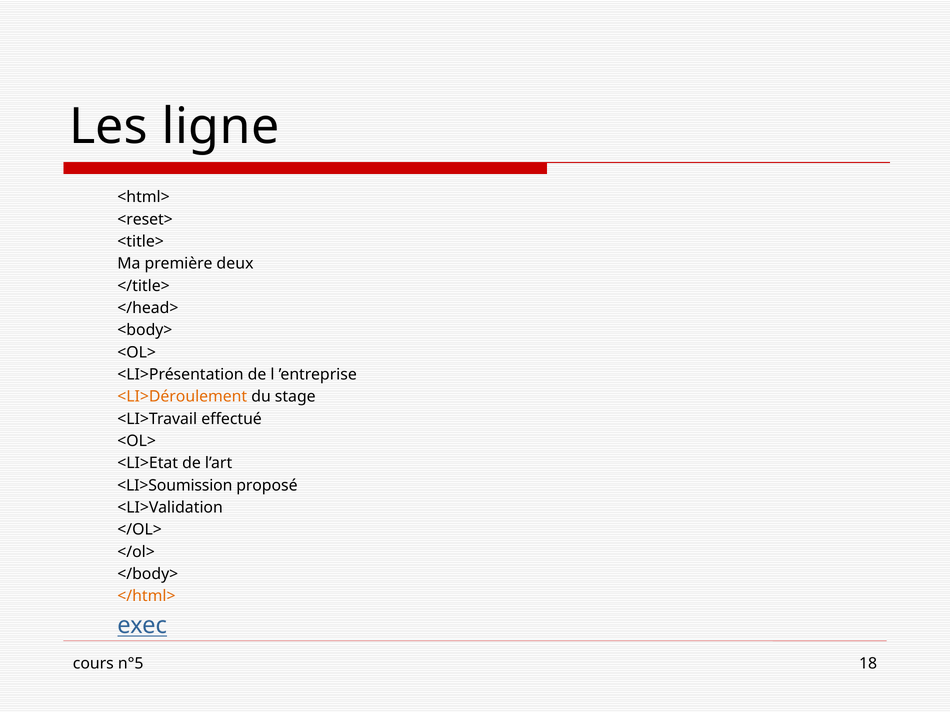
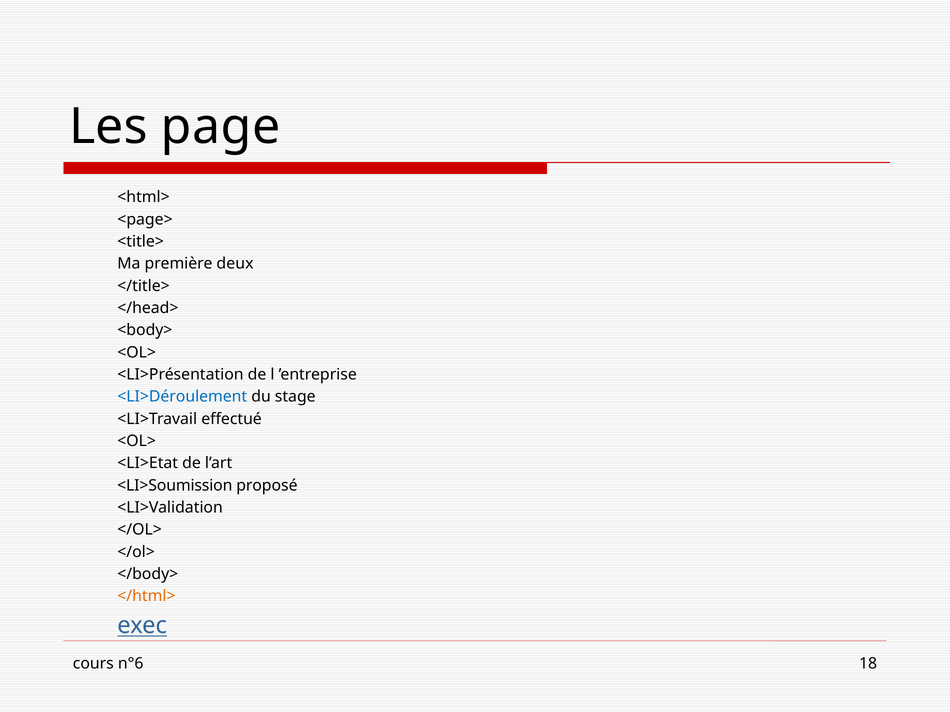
ligne: ligne -> page (221, 127)
<reset>: <reset> -> <page> (145, 220)
<LI>Déroulement colour: orange -> blue (182, 397)
n°5: n°5 -> n°6 (131, 664)
